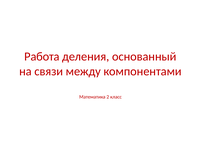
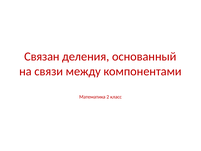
Работа: Работа -> Связан (42, 56)
